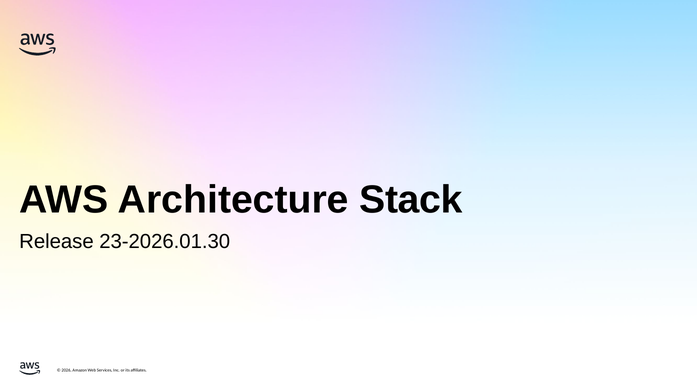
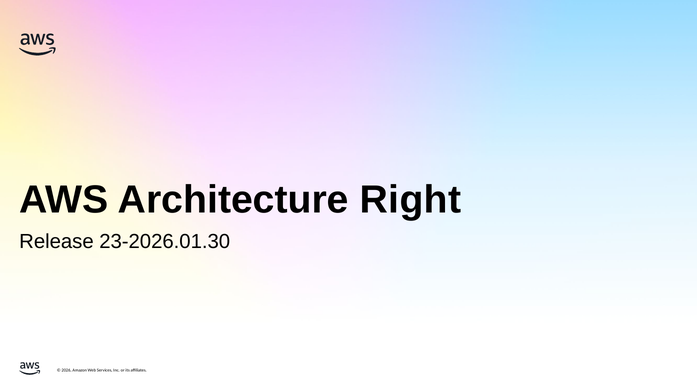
Stack: Stack -> Right (410, 200)
